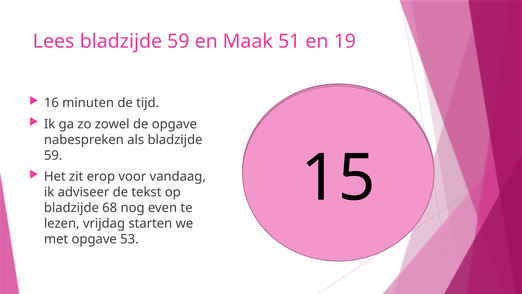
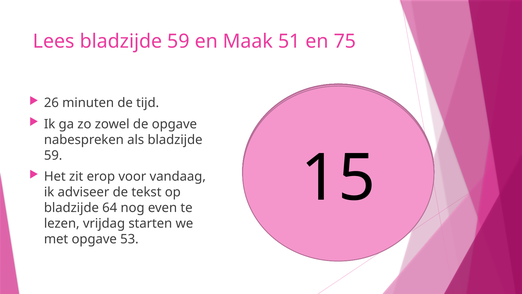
19: 19 -> 75 (345, 41)
16: 16 -> 26 (51, 103)
68: 68 -> 64 (110, 208)
